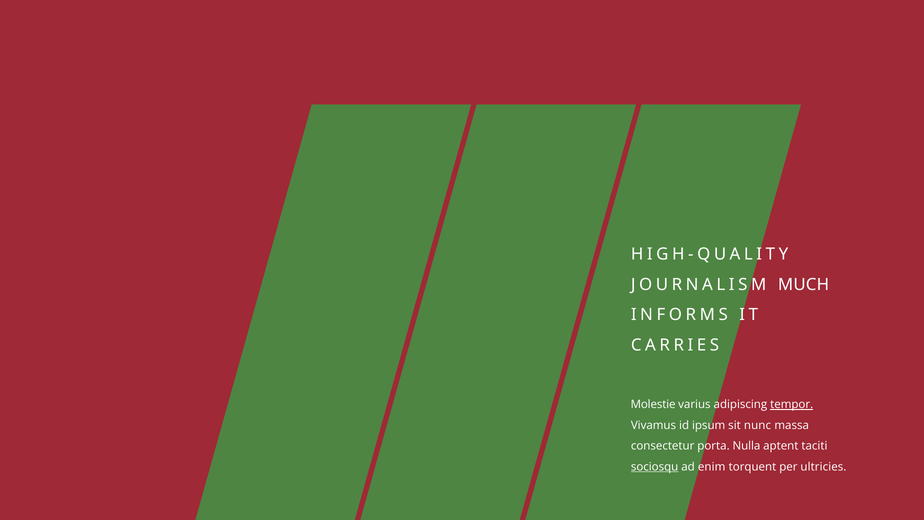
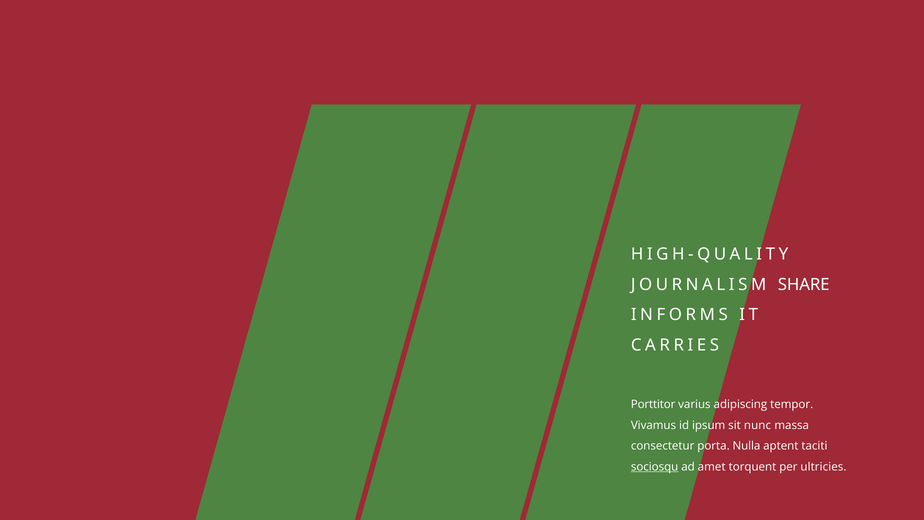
MUCH: MUCH -> SHARE (804, 284)
Molestie: Molestie -> Porttitor (653, 404)
tempor underline: present -> none (792, 404)
enim: enim -> amet (712, 467)
